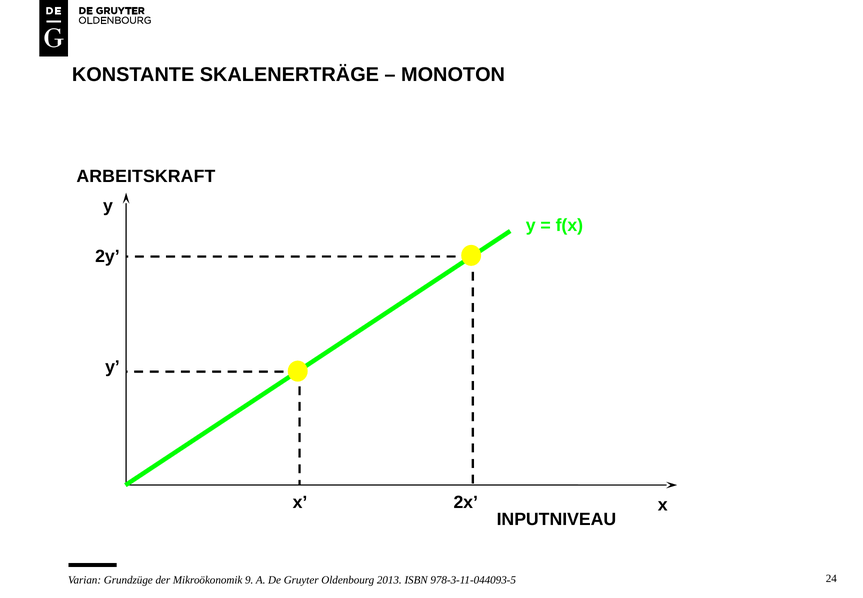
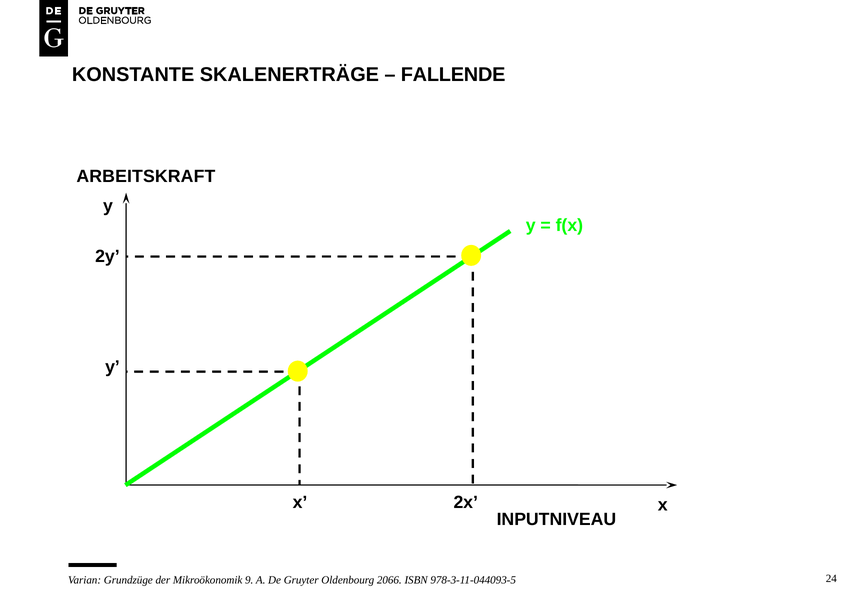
MONOTON: MONOTON -> FALLENDE (453, 74)
2013: 2013 -> 2066 (389, 580)
